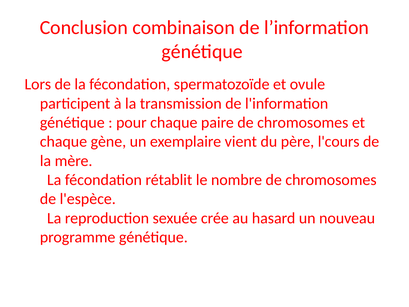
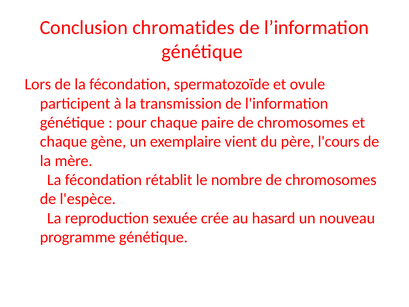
combinaison: combinaison -> chromatides (184, 28)
